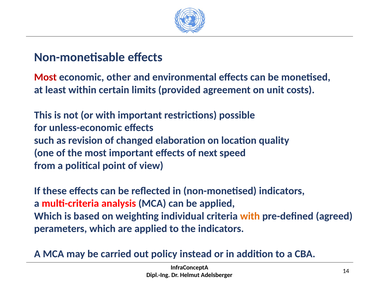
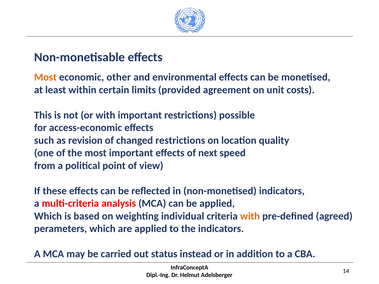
Most colour: red -> orange (45, 77)
unless-economic: unless-economic -> access-economic (86, 128)
changed elaboration: elaboration -> restrictions (180, 140)
policy: policy -> status (164, 254)
